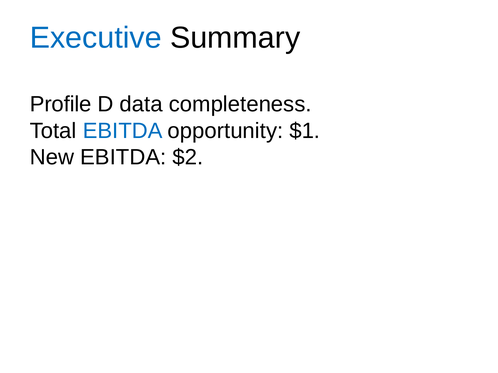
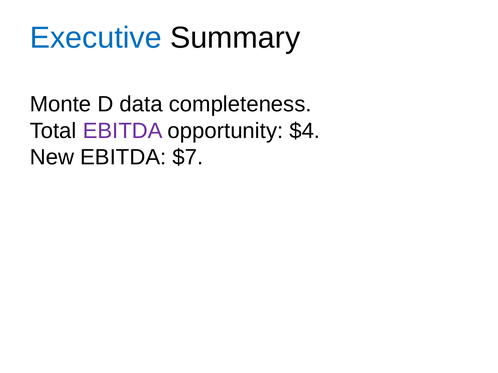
Profile: Profile -> Monte (61, 104)
EBITDA colour: blue -> purple (123, 131)
$1: $1 -> $4 (305, 131)
$2: $2 -> $7 (188, 158)
